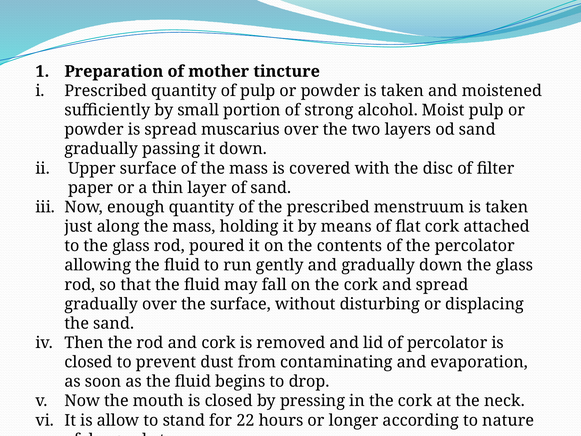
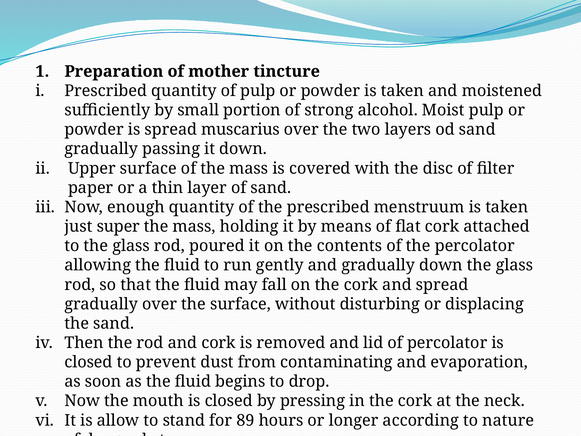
along: along -> super (118, 226)
22: 22 -> 89 (245, 420)
